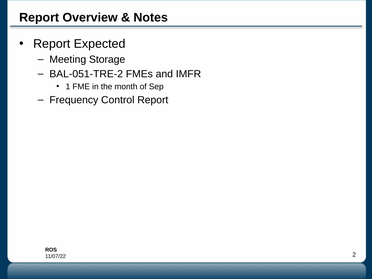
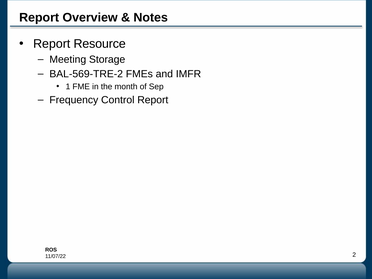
Expected: Expected -> Resource (100, 44)
BAL-051-TRE-2: BAL-051-TRE-2 -> BAL-569-TRE-2 (86, 74)
